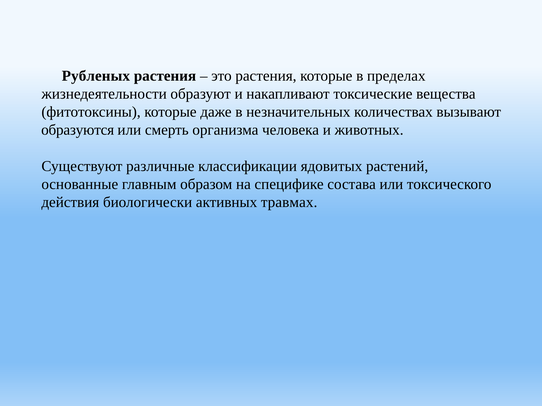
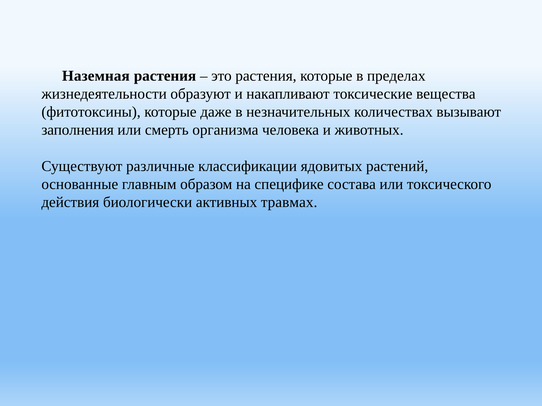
Рубленых: Рубленых -> Наземная (96, 76)
образуются: образуются -> заполнения (78, 130)
